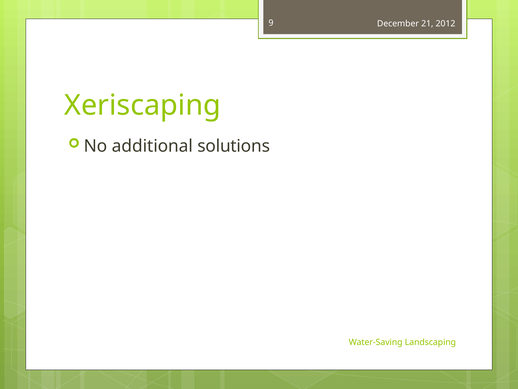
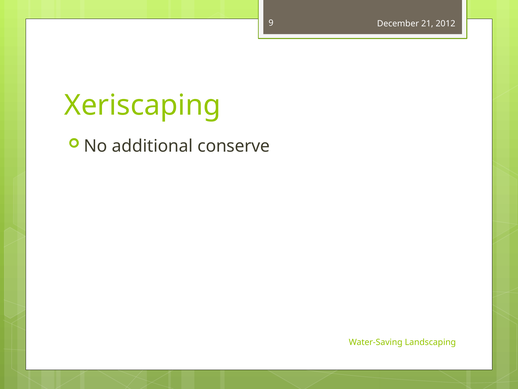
solutions: solutions -> conserve (234, 146)
